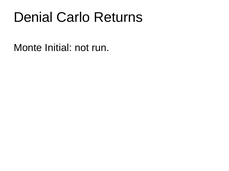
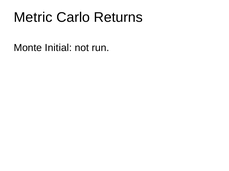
Denial: Denial -> Metric (33, 17)
